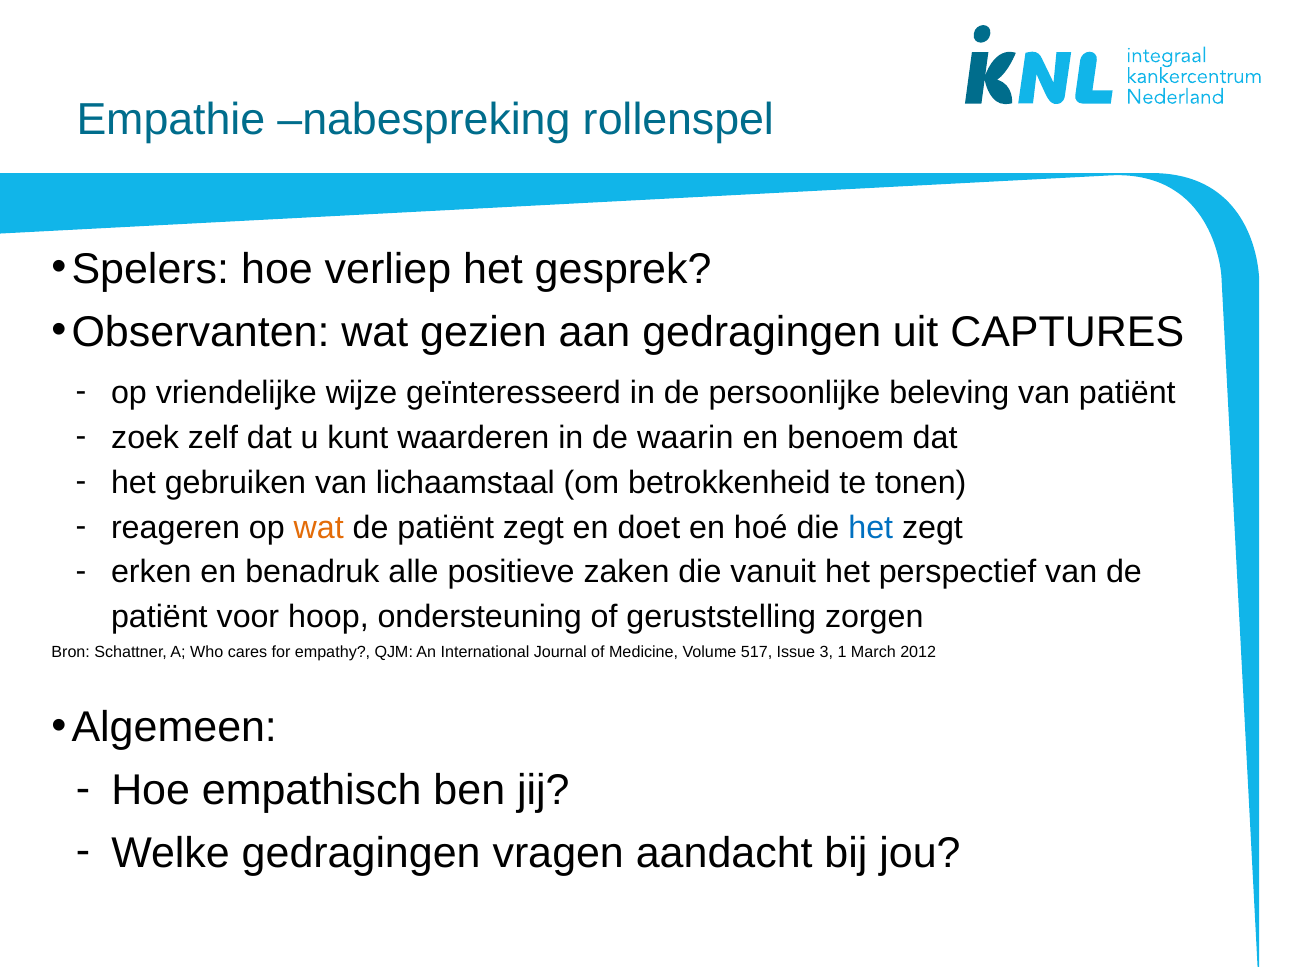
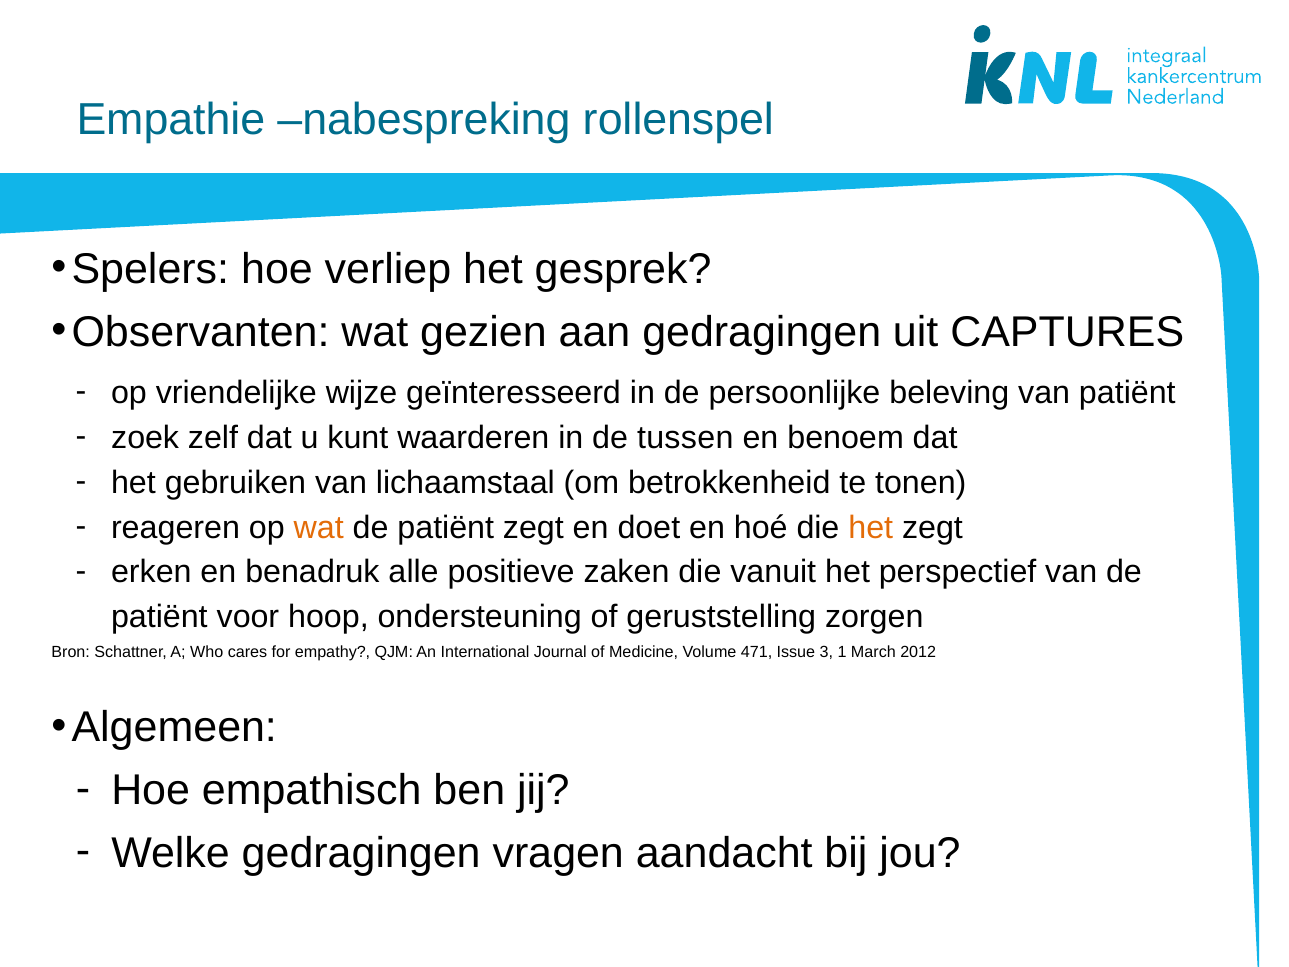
waarin: waarin -> tussen (685, 438)
het colour: blue -> orange (871, 527)
517: 517 -> 471 (757, 652)
